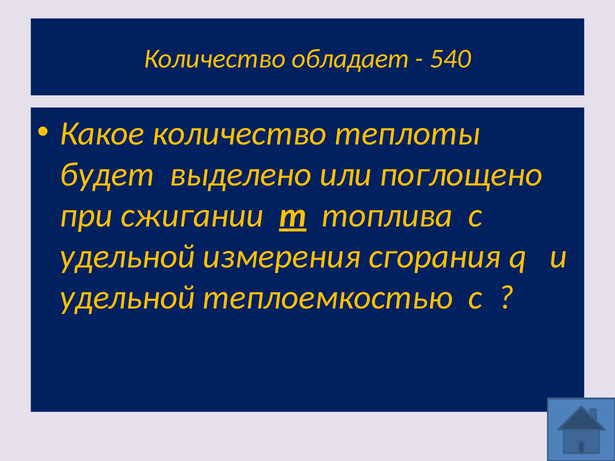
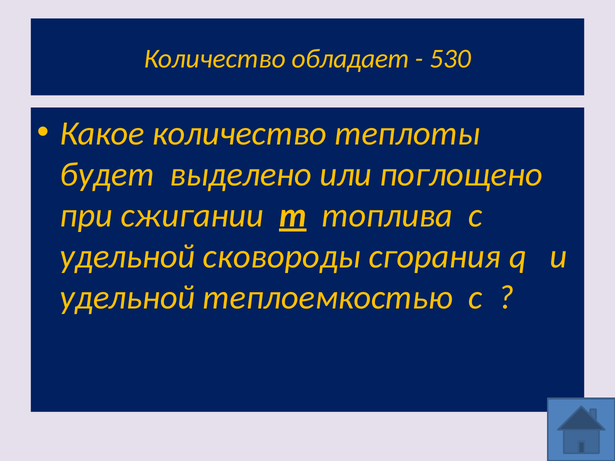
540: 540 -> 530 (450, 59)
измерения: измерения -> сковороды (282, 256)
